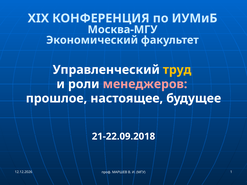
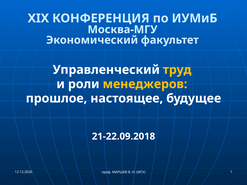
менеджеров colour: pink -> yellow (145, 84)
